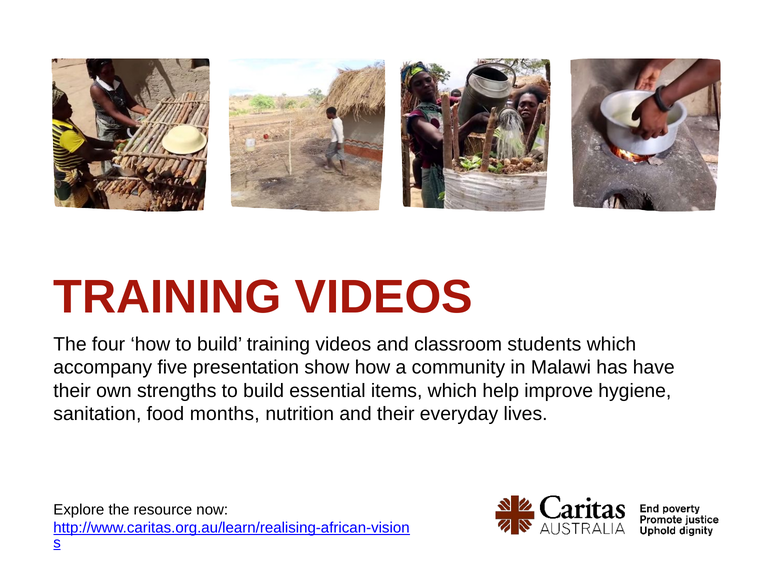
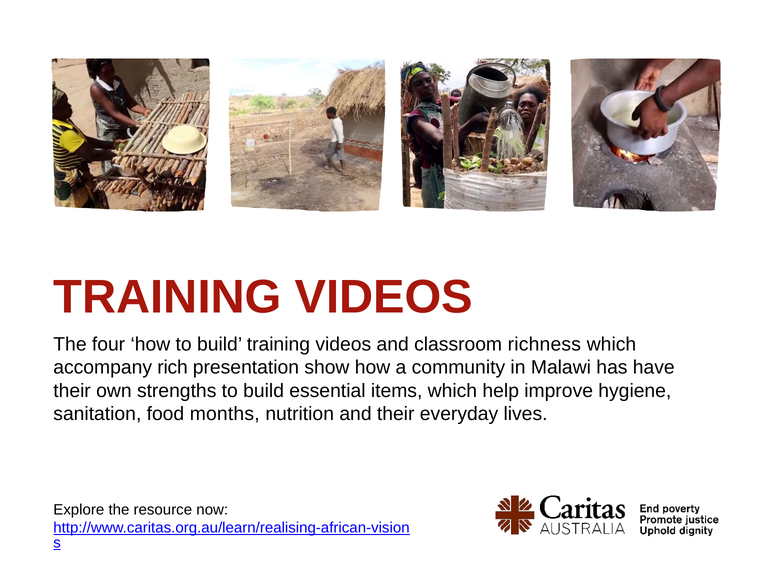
students: students -> richness (544, 344)
five: five -> rich (173, 367)
